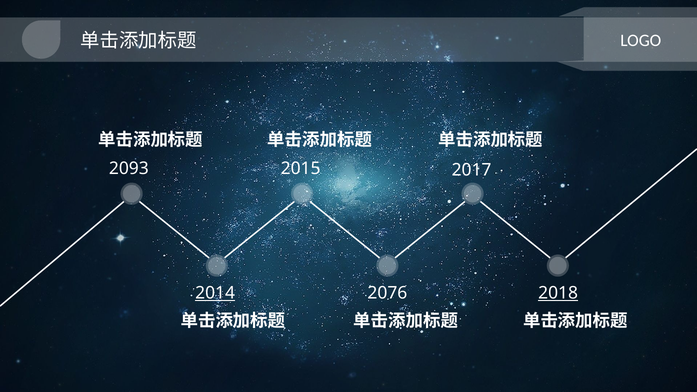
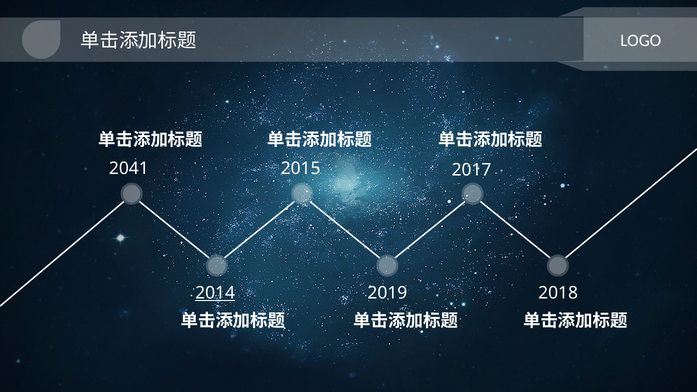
2093: 2093 -> 2041 (129, 168)
2076: 2076 -> 2019 (387, 293)
2018 underline: present -> none (558, 293)
